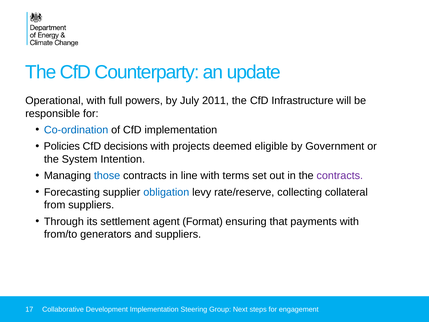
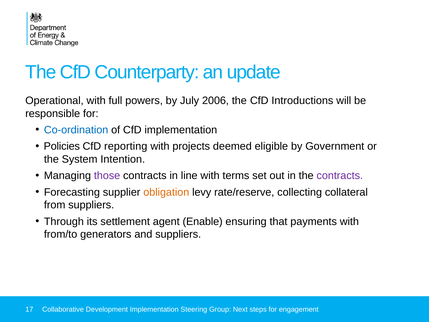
2011: 2011 -> 2006 (215, 101)
Infrastructure: Infrastructure -> Introductions (302, 101)
decisions: decisions -> reporting (126, 146)
those colour: blue -> purple (107, 176)
obligation colour: blue -> orange (166, 192)
Format: Format -> Enable (203, 221)
